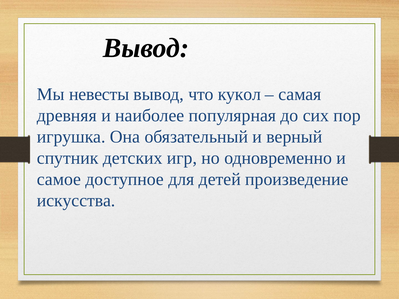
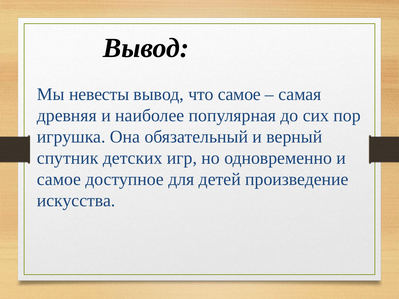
что кукол: кукол -> самое (239, 94)
